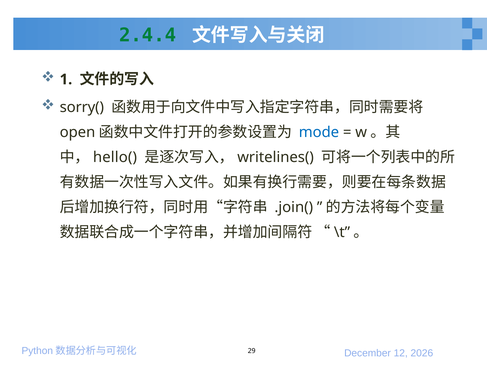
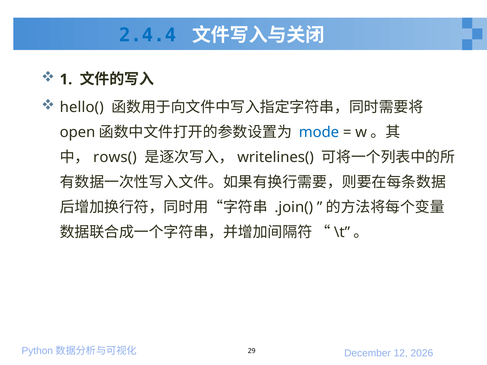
2.4.4 colour: green -> blue (148, 35)
sorry(: sorry( -> hello( (82, 107)
hello(: hello( -> rows( (115, 157)
